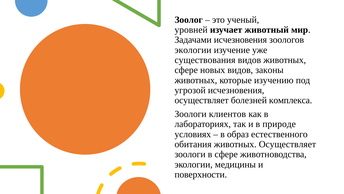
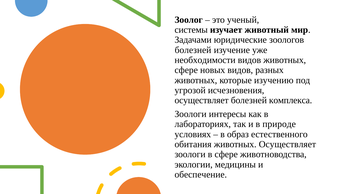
уровней: уровней -> системы (191, 30)
Задачами исчезновения: исчезновения -> юридические (240, 40)
экологии: экологии -> болезней (193, 50)
существования: существования -> необходимости (205, 60)
законы: законы -> разных (269, 70)
клиентов: клиентов -> интересы (228, 114)
поверхности: поверхности -> обеспечение (201, 174)
